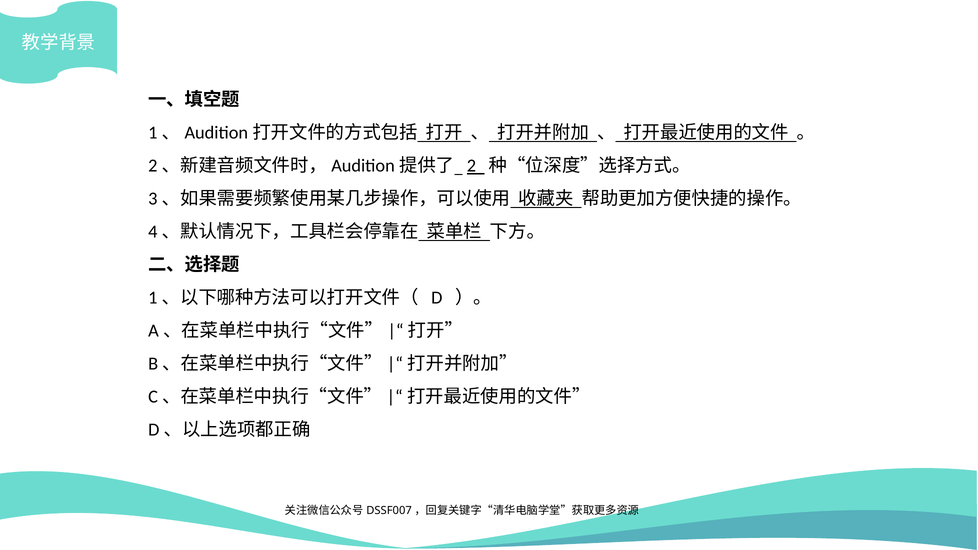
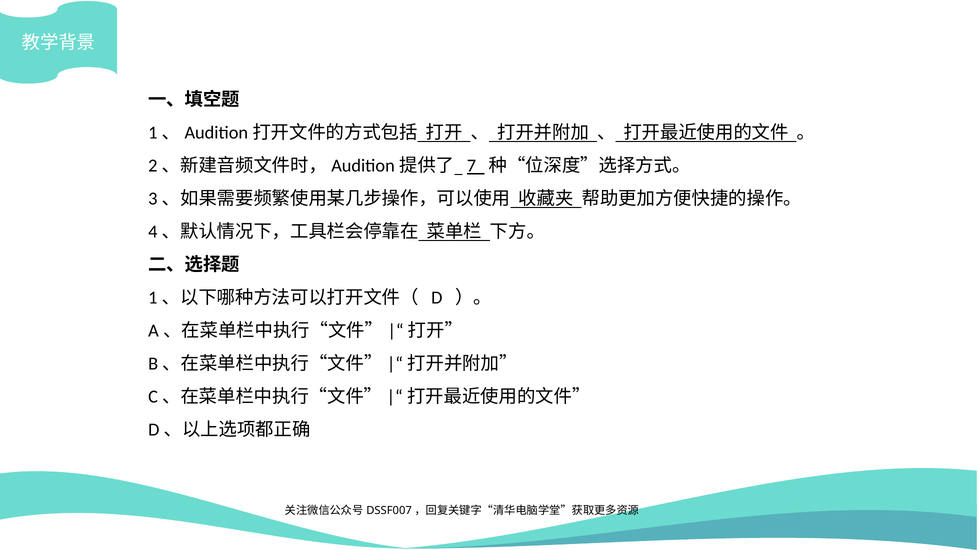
2: 2 -> 7 (471, 166)
